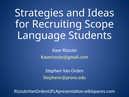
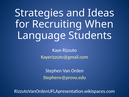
Scope: Scope -> When (99, 24)
